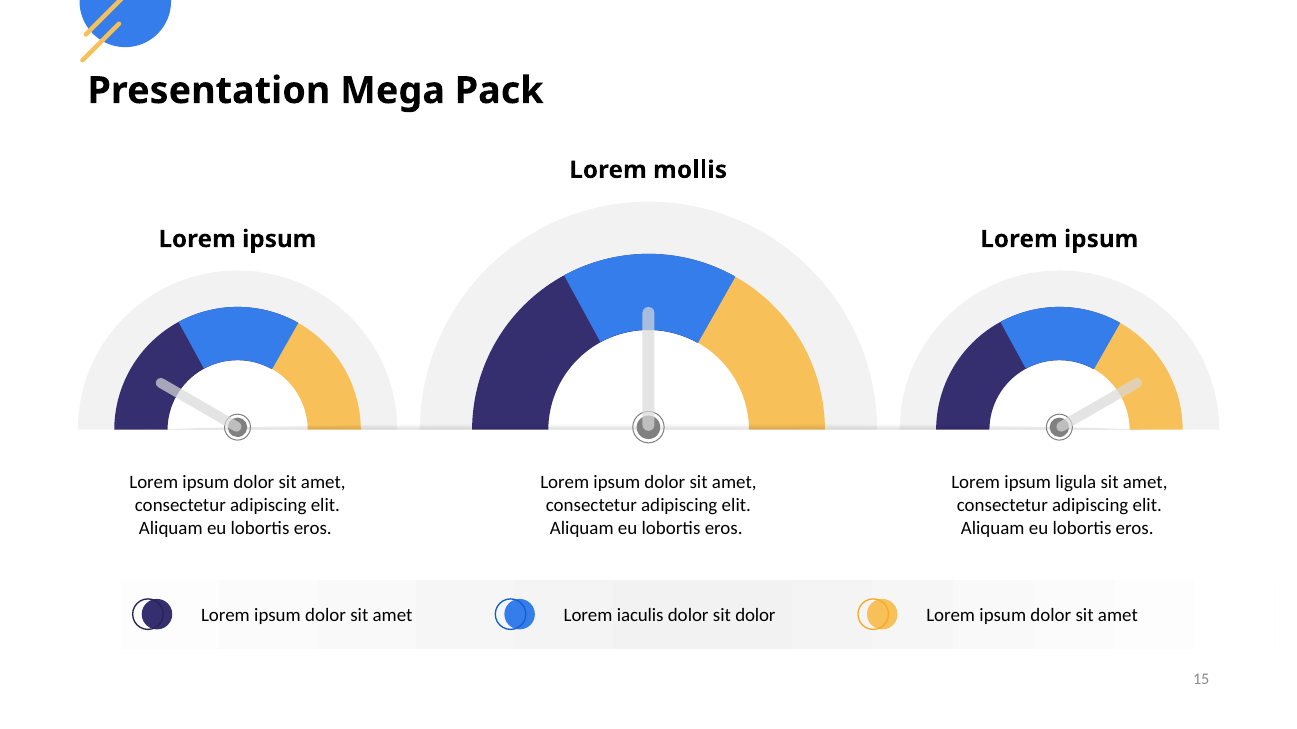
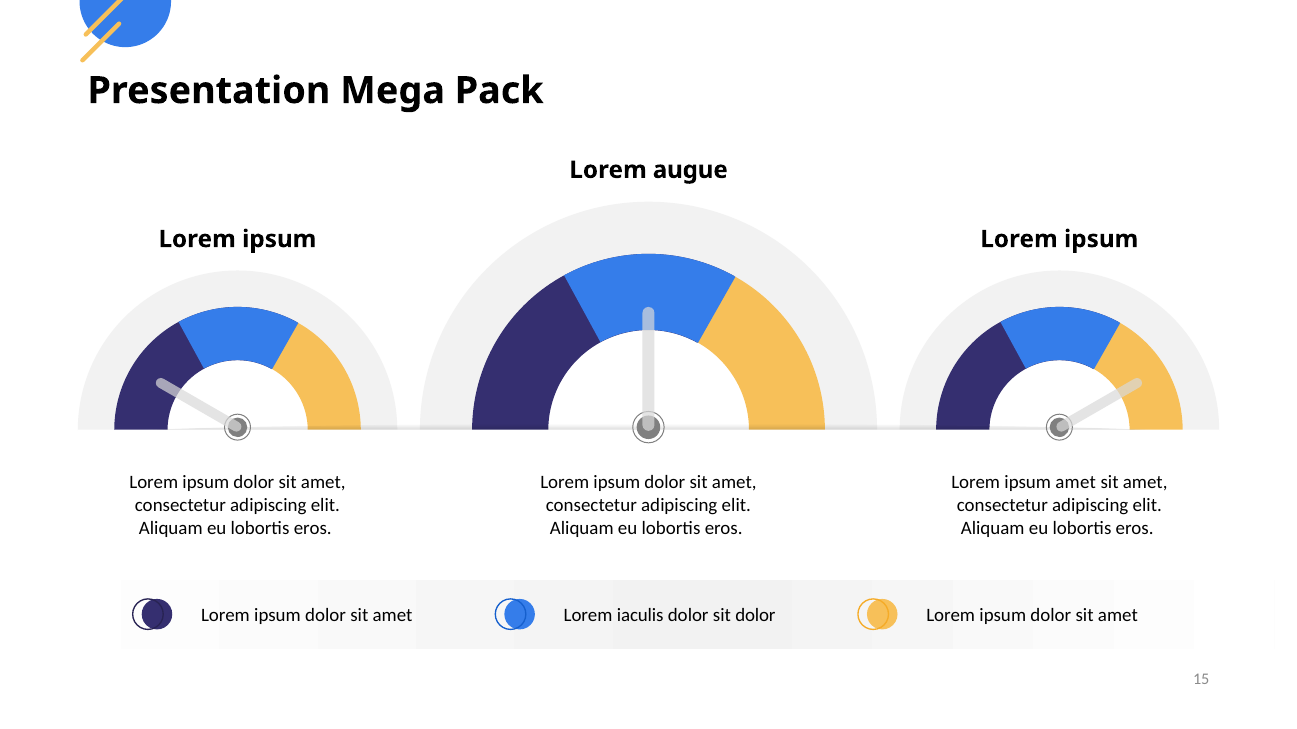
mollis: mollis -> augue (690, 170)
ipsum ligula: ligula -> amet (1076, 483)
